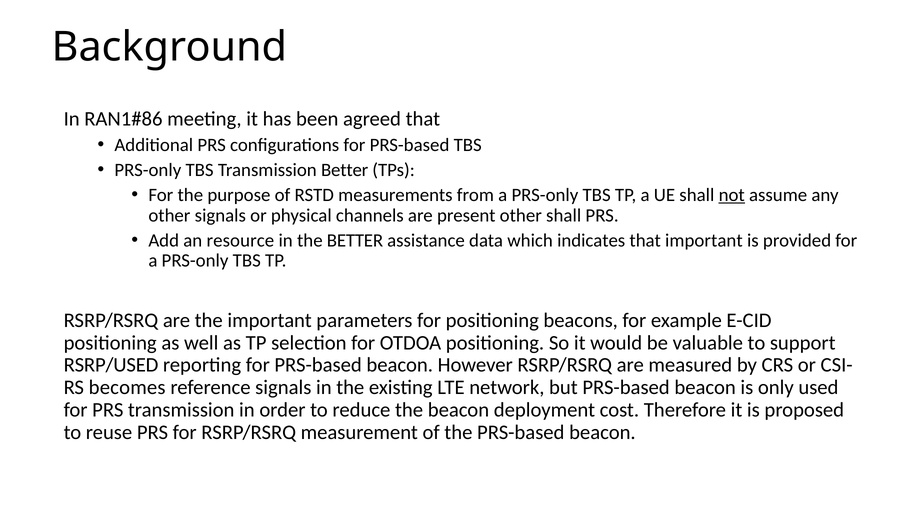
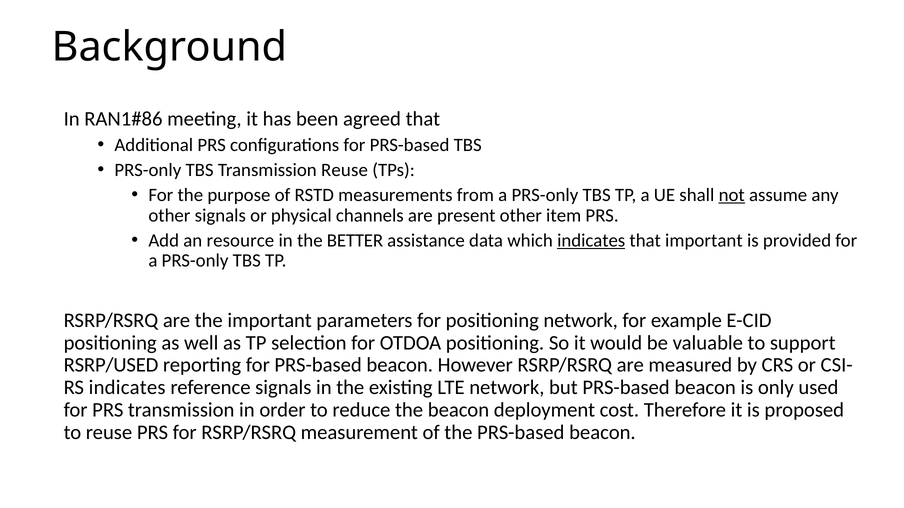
Transmission Better: Better -> Reuse (344, 170)
other shall: shall -> item (564, 216)
indicates underline: none -> present (591, 241)
positioning beacons: beacons -> network (581, 321)
becomes: becomes -> indicates (127, 388)
